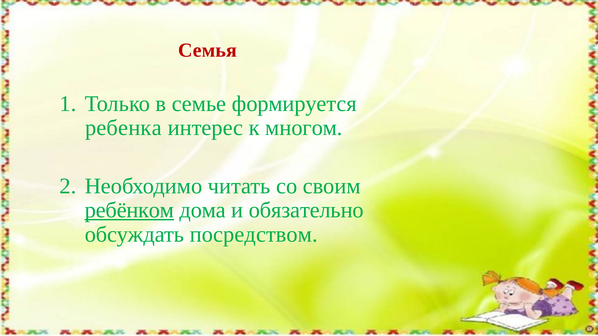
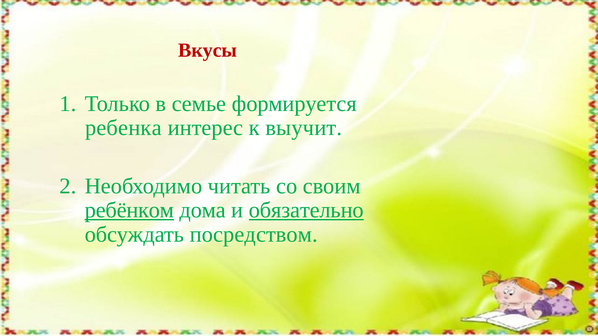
Семья: Семья -> Вкусы (208, 50)
многом: многом -> выучит (304, 128)
обязательно underline: none -> present (306, 210)
